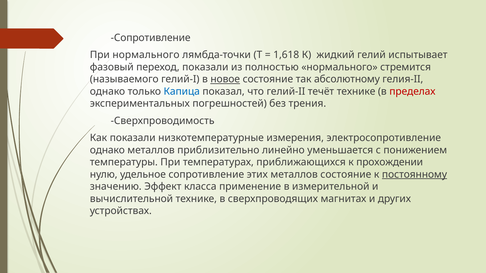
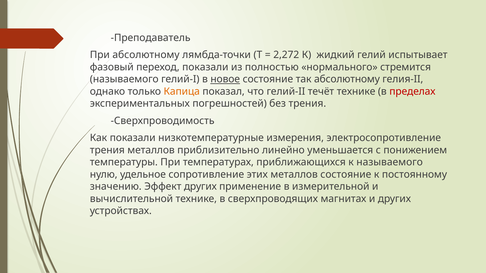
Сопротивление: Сопротивление -> Преподаватель (151, 38)
При нормального: нормального -> абсолютному (146, 55)
1,618: 1,618 -> 2,272 (286, 55)
Капица colour: blue -> orange (182, 92)
однако: однако -> трения (107, 150)
к прохождении: прохождении -> называемого (390, 163)
постоянному underline: present -> none (414, 175)
Эффект класса: класса -> других (200, 187)
